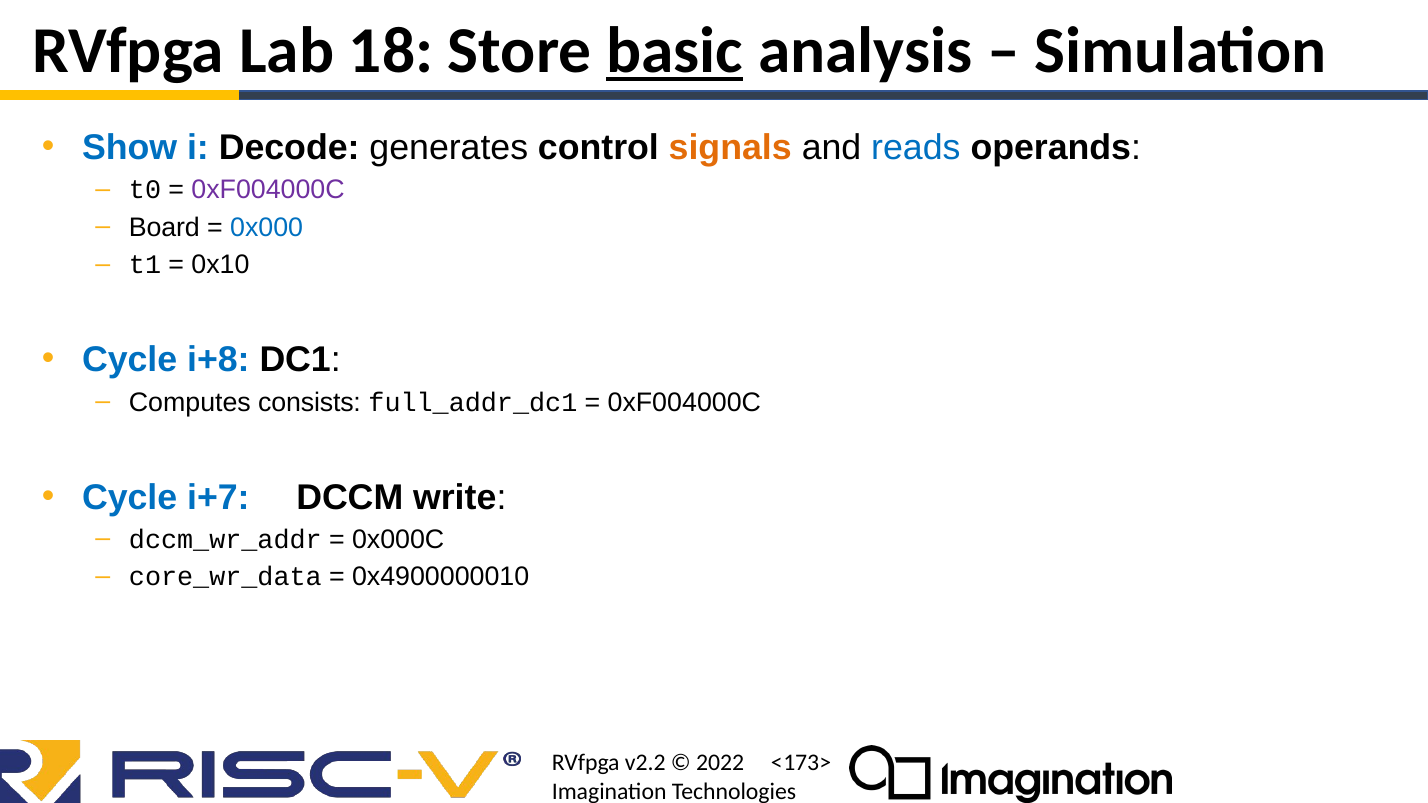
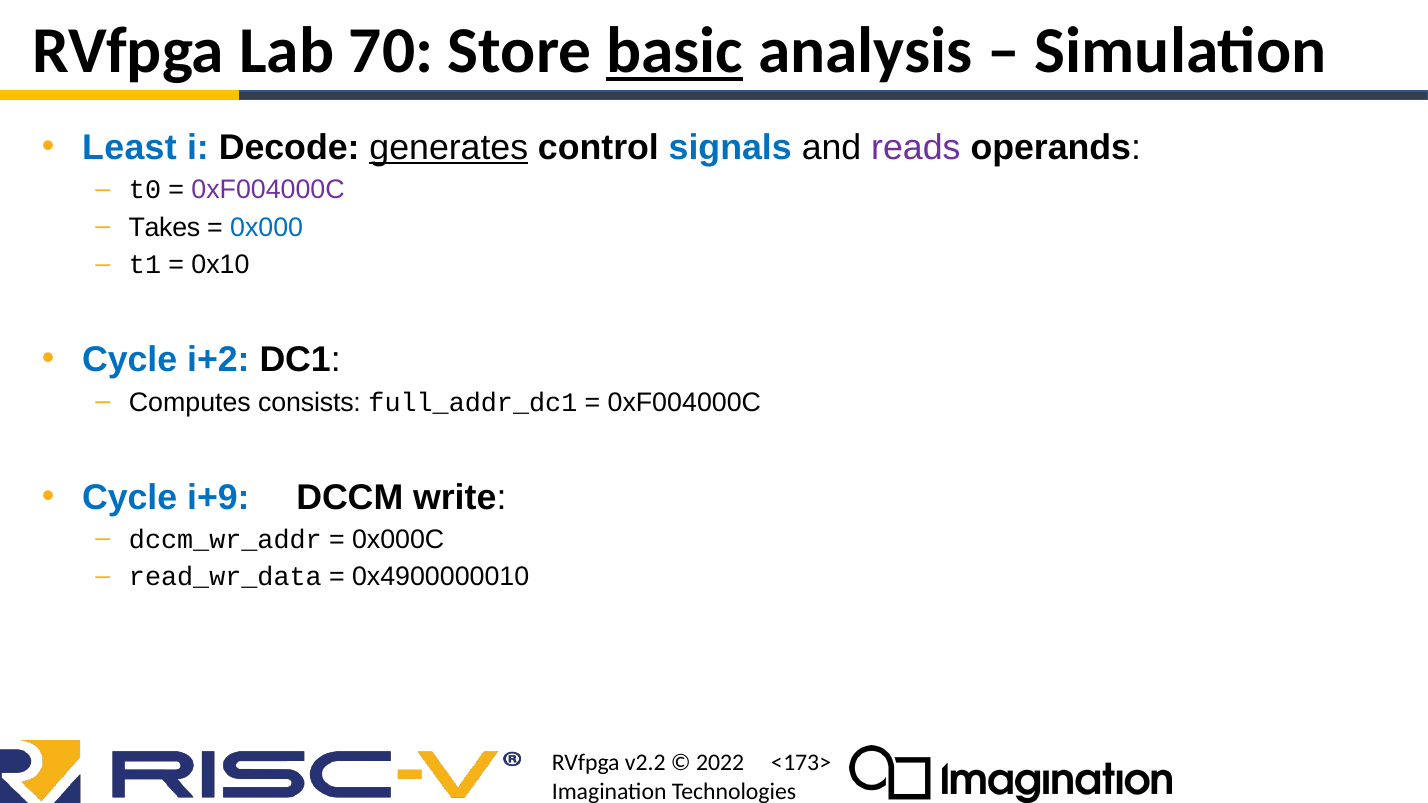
18: 18 -> 70 (391, 51)
Show: Show -> Least (129, 148)
generates underline: none -> present (449, 148)
signals colour: orange -> blue (730, 148)
reads colour: blue -> purple (916, 148)
Board: Board -> Takes (164, 227)
i+8: i+8 -> i+2 (218, 360)
i+7: i+7 -> i+9 (218, 498)
core_wr_data: core_wr_data -> read_wr_data (225, 577)
